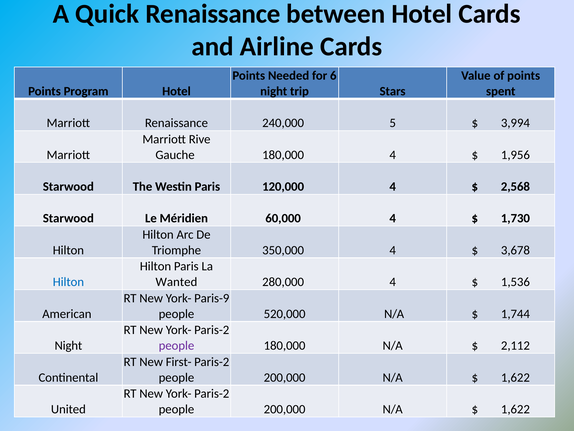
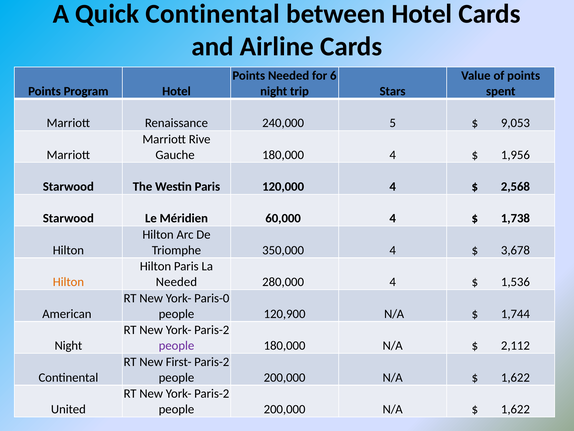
Quick Renaissance: Renaissance -> Continental (213, 14)
3,994: 3,994 -> 9,053 (515, 123)
1,730: 1,730 -> 1,738 (515, 218)
Hilton colour: blue -> orange (68, 282)
Wanted: Wanted -> Needed (176, 282)
Paris-9: Paris-9 -> Paris-0 (212, 298)
520,000: 520,000 -> 120,900 (285, 313)
